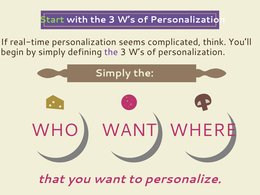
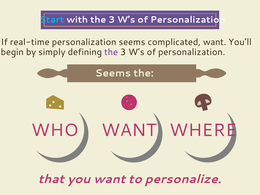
Start colour: light green -> light blue (52, 20)
complicated think: think -> want (215, 42)
Simply: Simply -> Seems (113, 73)
